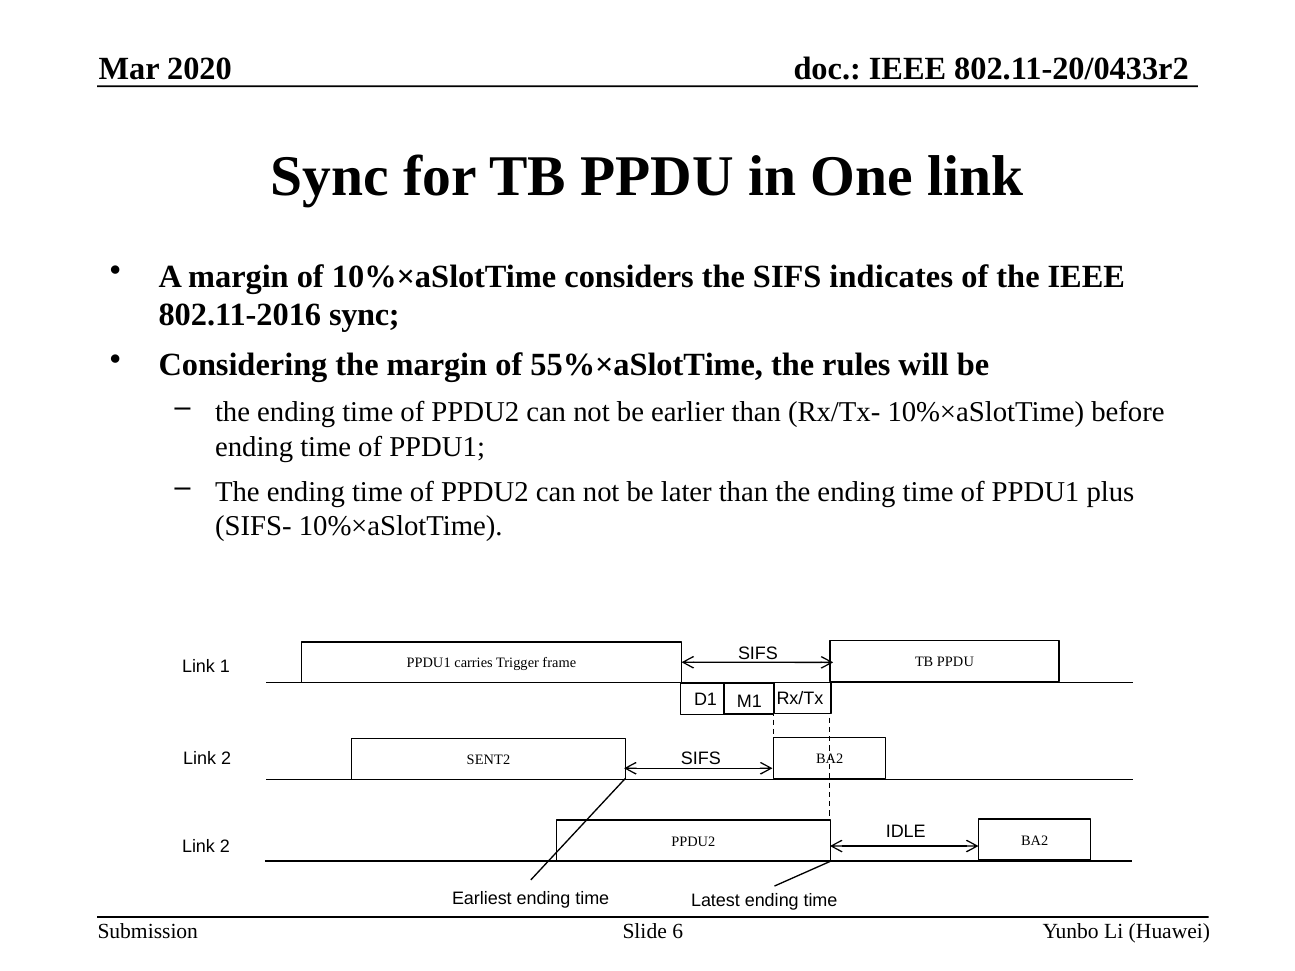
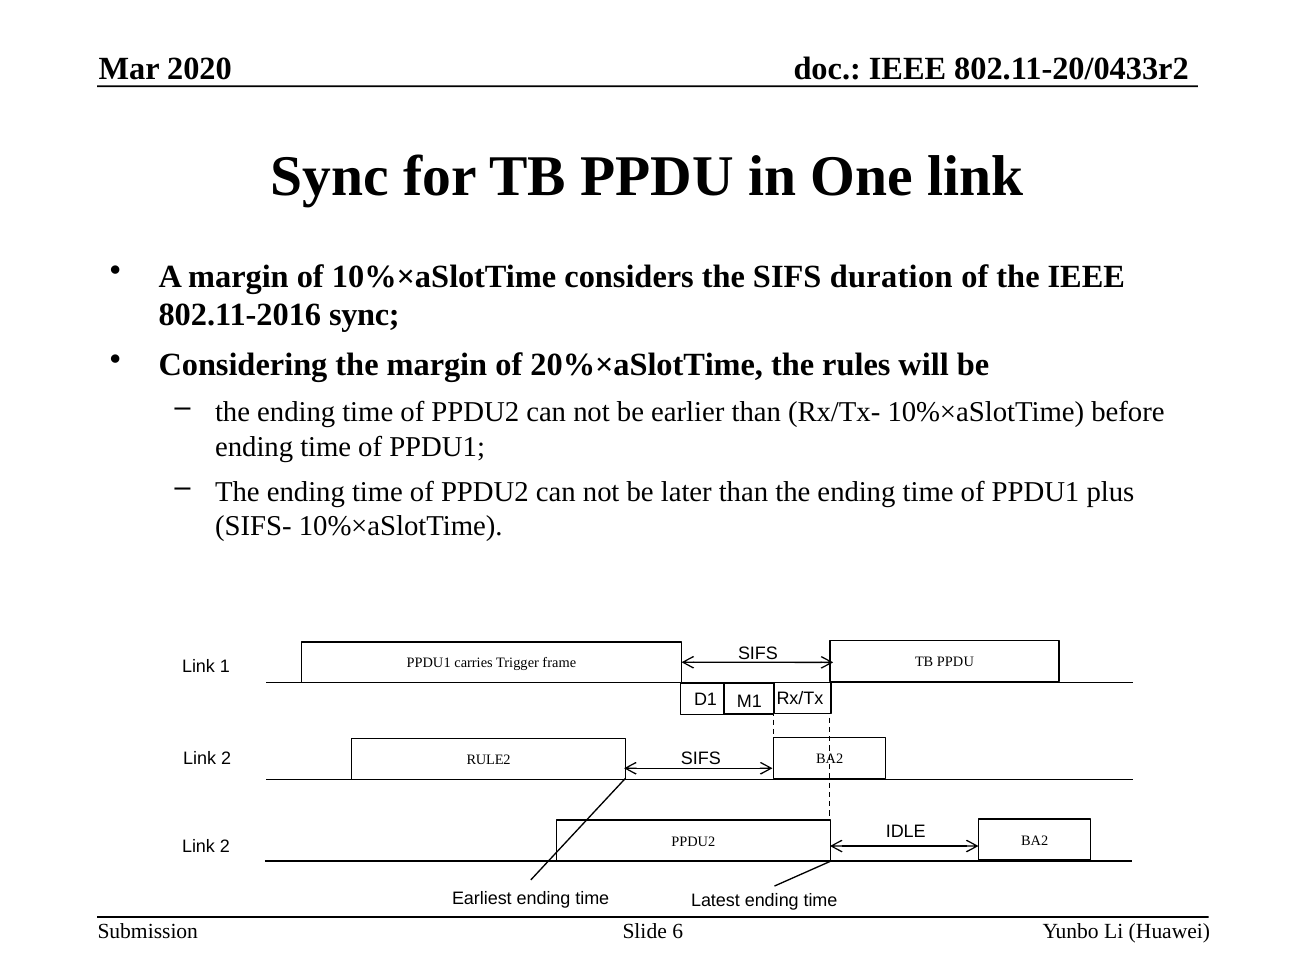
indicates: indicates -> duration (891, 276)
55%×aSlotTime: 55%×aSlotTime -> 20%×aSlotTime (647, 365)
SENT2: SENT2 -> RULE2 (489, 760)
